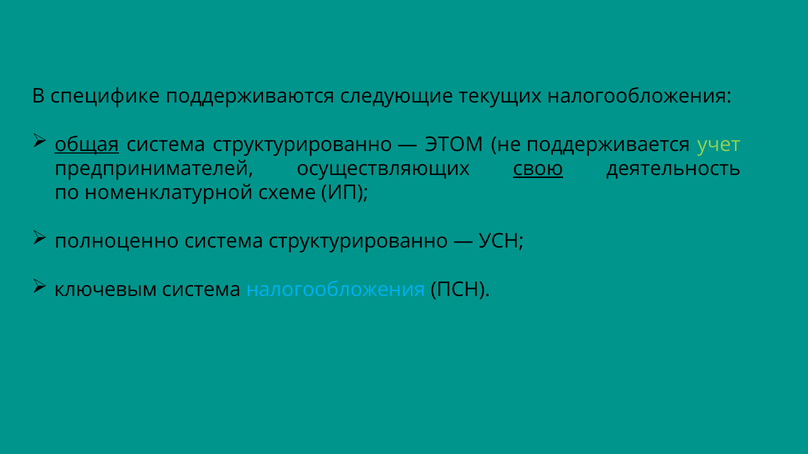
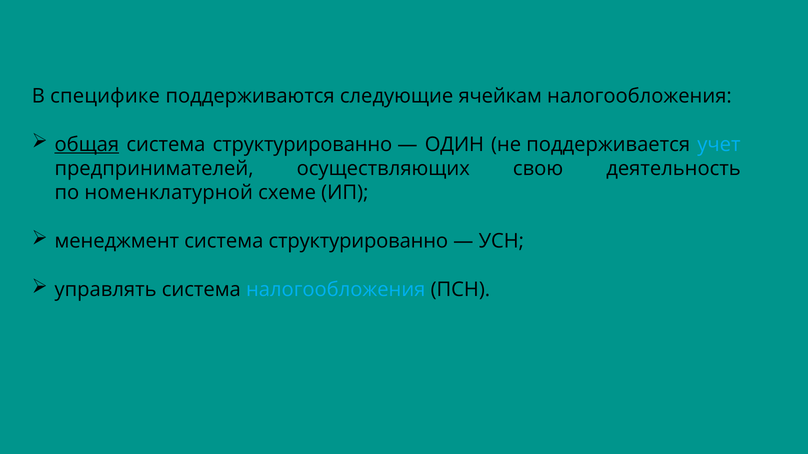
текущих: текущих -> ячейкам (500, 96)
ЭТОМ: ЭТОМ -> ОДИН (454, 145)
учет colour: light green -> light blue (719, 145)
свою underline: present -> none (538, 169)
полноценно: полноценно -> менеджмент (117, 242)
ключевым: ключевым -> управлять (106, 290)
